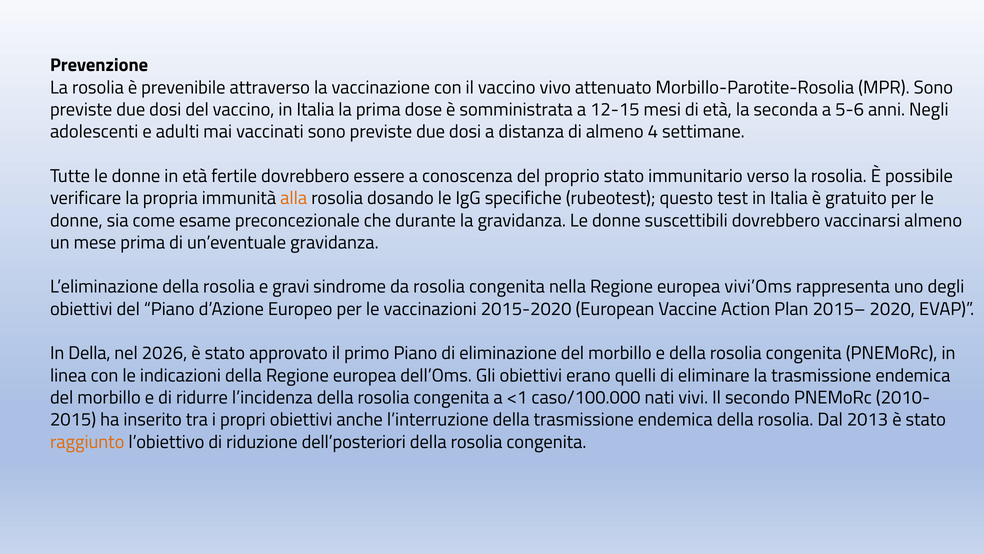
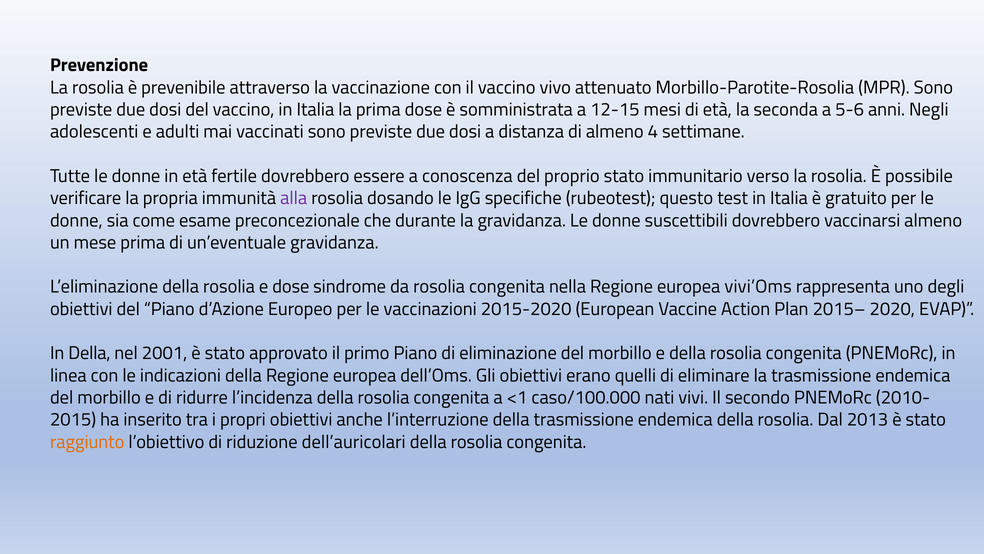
alla colour: orange -> purple (294, 198)
e gravi: gravi -> dose (291, 287)
2026: 2026 -> 2001 (165, 353)
dell’posteriori: dell’posteriori -> dell’auricolari (354, 442)
